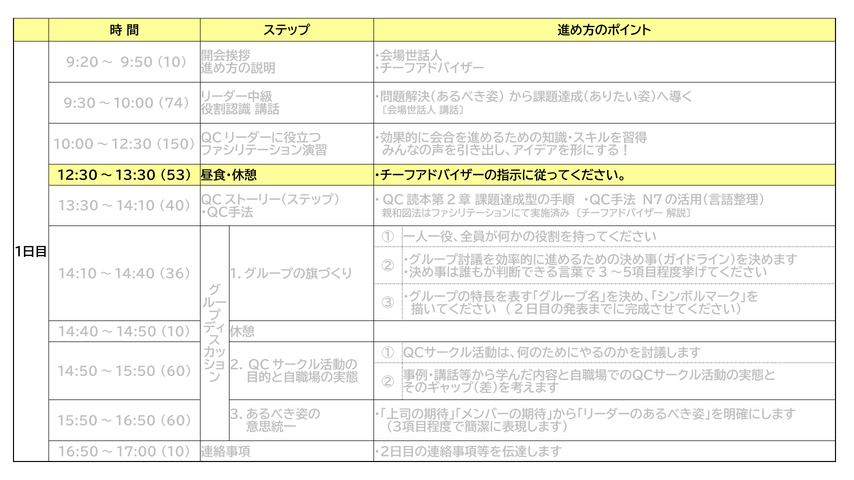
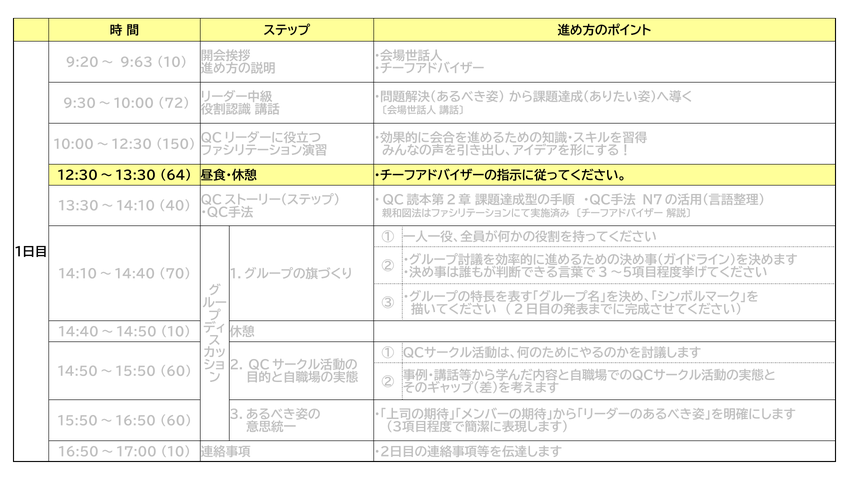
9:50: 9:50 -> 9:63 (137, 63)
74: 74 -> 72 (174, 104)
53: 53 -> 64 (176, 176)
36: 36 -> 70 (175, 274)
